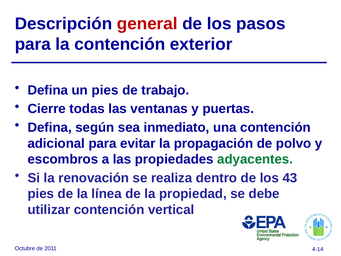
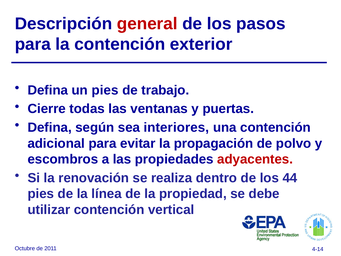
inmediato: inmediato -> interiores (176, 127)
adyacentes colour: green -> red (255, 159)
43: 43 -> 44 (290, 178)
